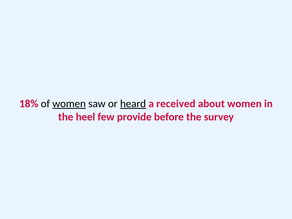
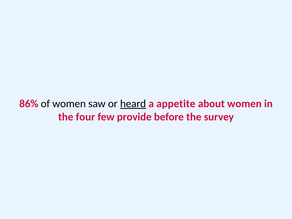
18%: 18% -> 86% (29, 104)
women underline: present -> none (69, 104)
received: received -> appetite (176, 104)
heel: heel -> four (85, 117)
